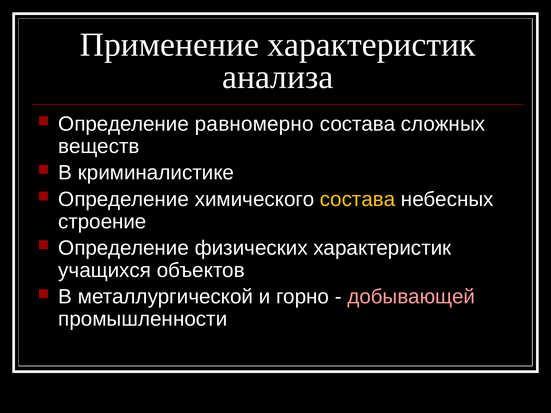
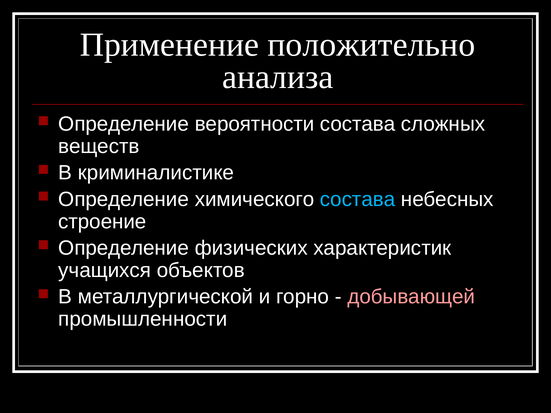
Применение характеристик: характеристик -> положительно (371, 45)
равномерно: равномерно -> вероятности (255, 124)
состава colour: yellow -> light blue (358, 199)
